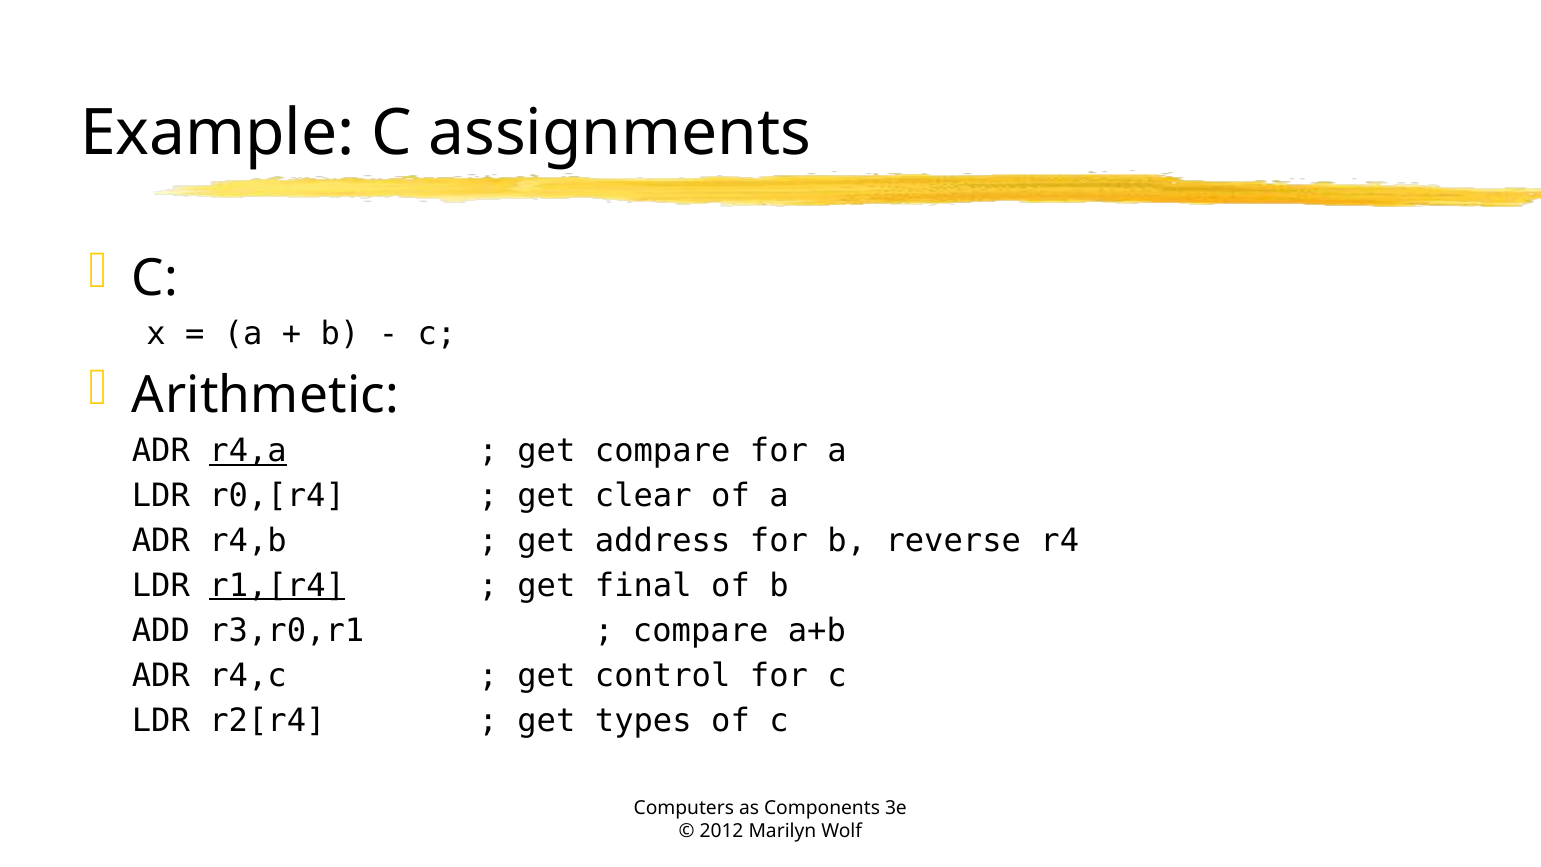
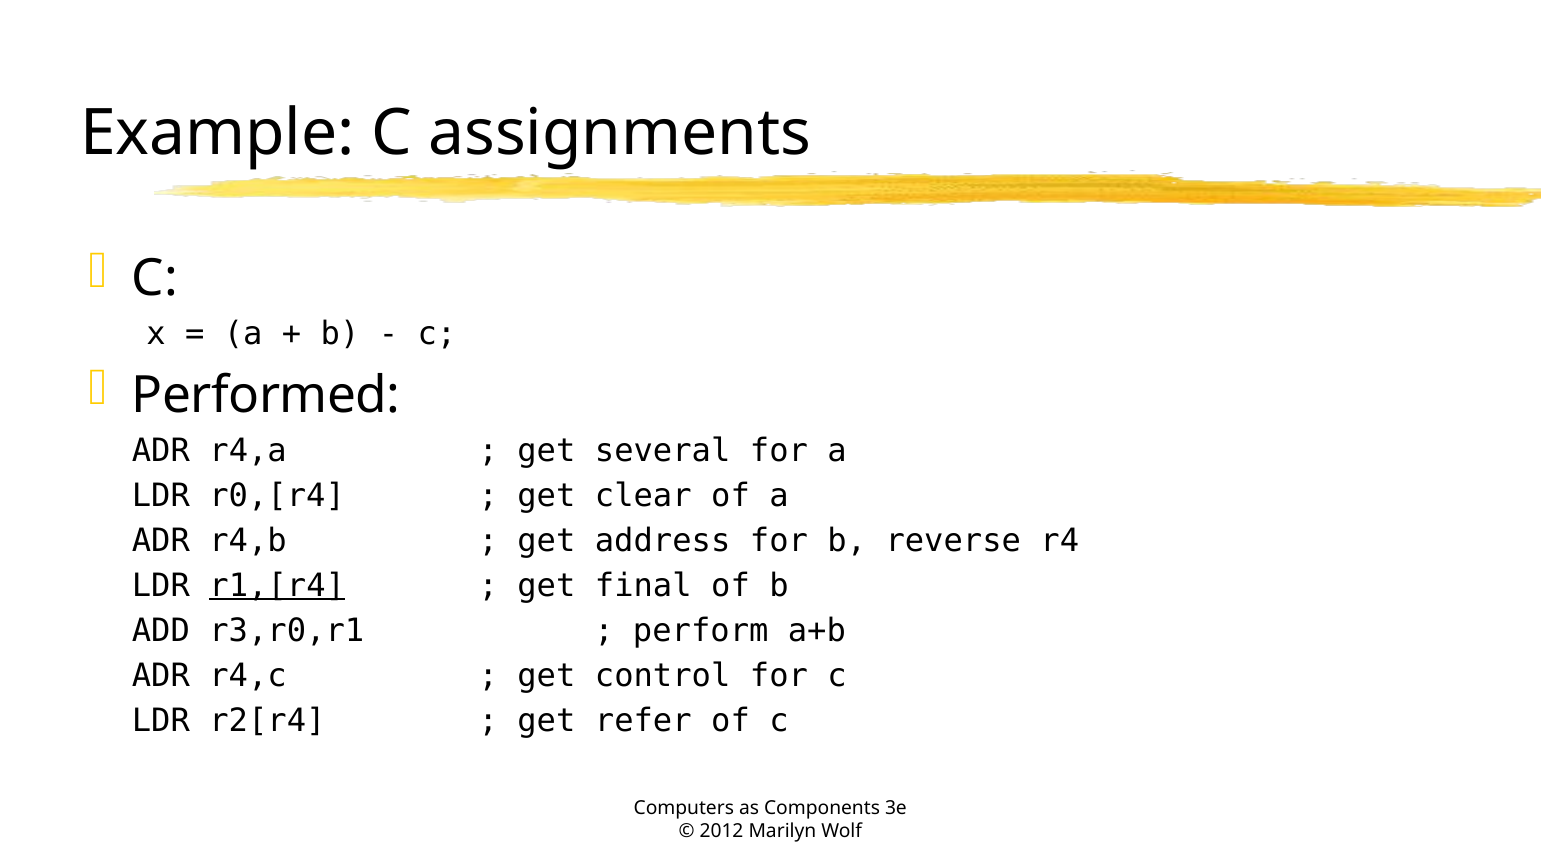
Arithmetic: Arithmetic -> Performed (266, 395)
r4,a underline: present -> none (248, 451)
get compare: compare -> several (663, 451)
compare: compare -> perform (701, 630)
types: types -> refer (643, 720)
